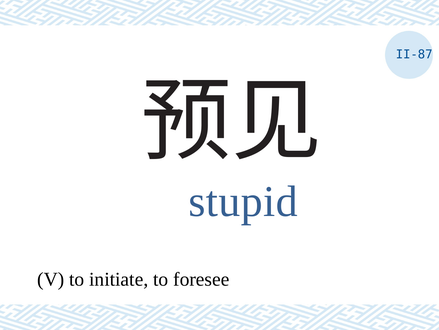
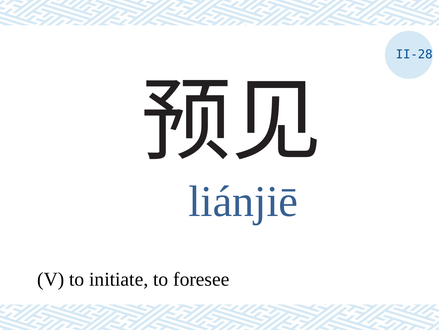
II-87: II-87 -> II-28 (414, 54)
stupid: stupid -> liánjiē (243, 201)
